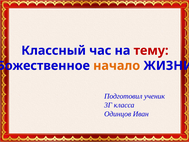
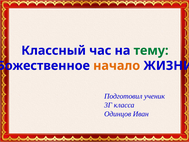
тему colour: red -> green (151, 50)
